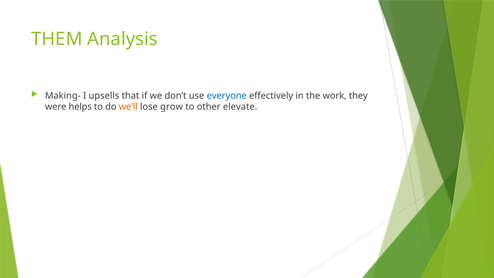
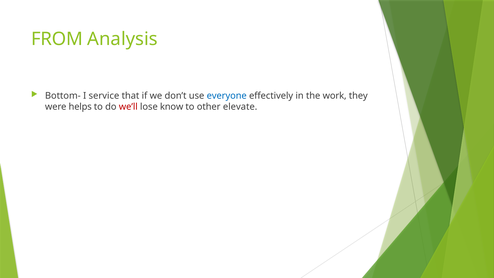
THEM: THEM -> FROM (57, 39)
Making-: Making- -> Bottom- (63, 96)
upsells: upsells -> service (104, 96)
we’ll colour: orange -> red (128, 107)
grow: grow -> know (172, 107)
